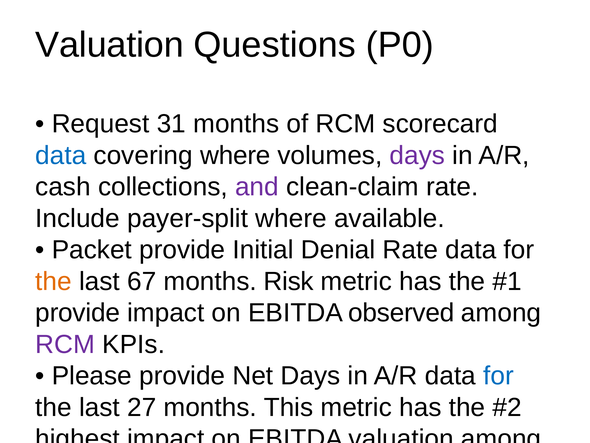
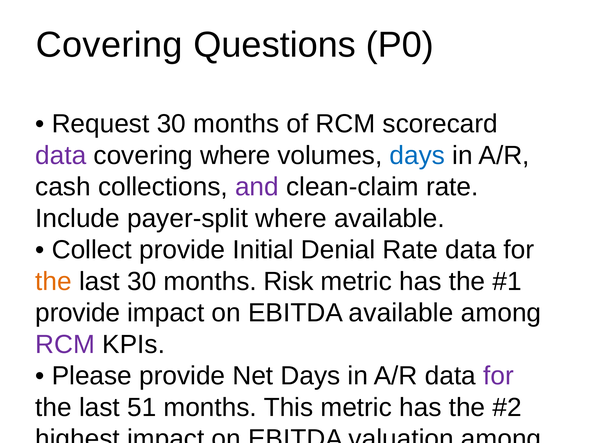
Valuation: Valuation -> Covering (109, 45)
Request 31: 31 -> 30 (171, 124)
data colour: blue -> purple (61, 155)
days colour: purple -> blue (417, 155)
Packet: Packet -> Collect (92, 250)
last 67: 67 -> 30 (142, 281)
EBITDA observed: observed -> available (401, 313)
for colour: blue -> purple (498, 376)
27: 27 -> 51 (142, 407)
